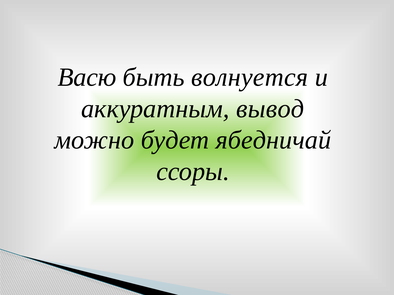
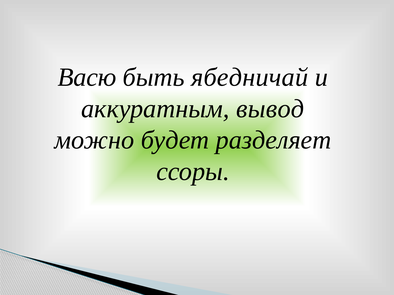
волнуется: волнуется -> ябедничай (250, 77)
ябедничай: ябедничай -> разделяет (274, 140)
